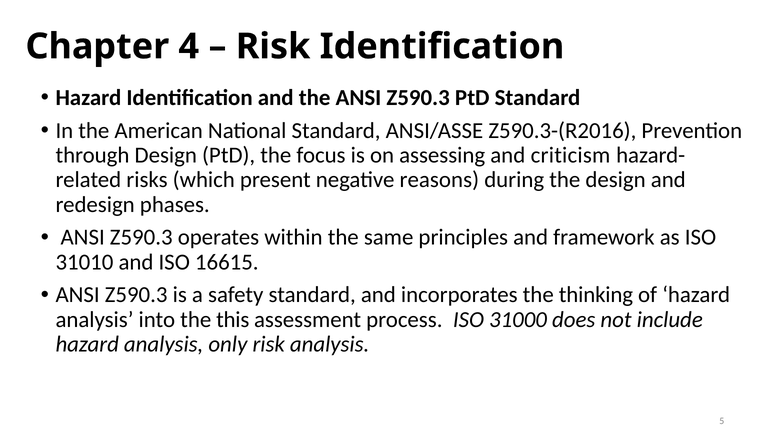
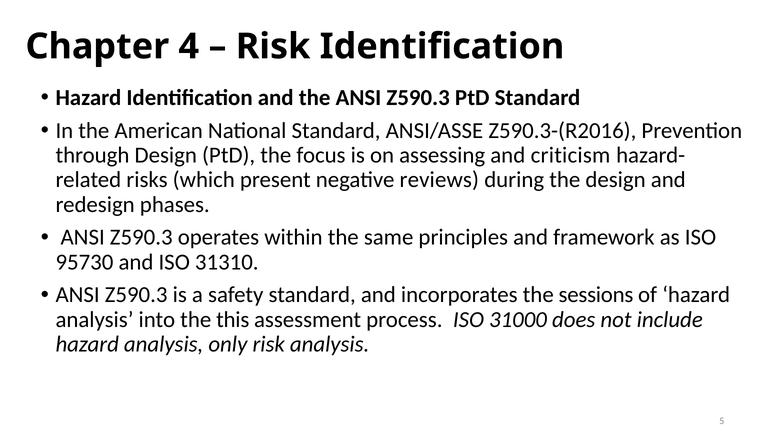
reasons: reasons -> reviews (439, 180)
31010: 31010 -> 95730 (84, 262)
16615: 16615 -> 31310 (227, 262)
thinking: thinking -> sessions (596, 295)
